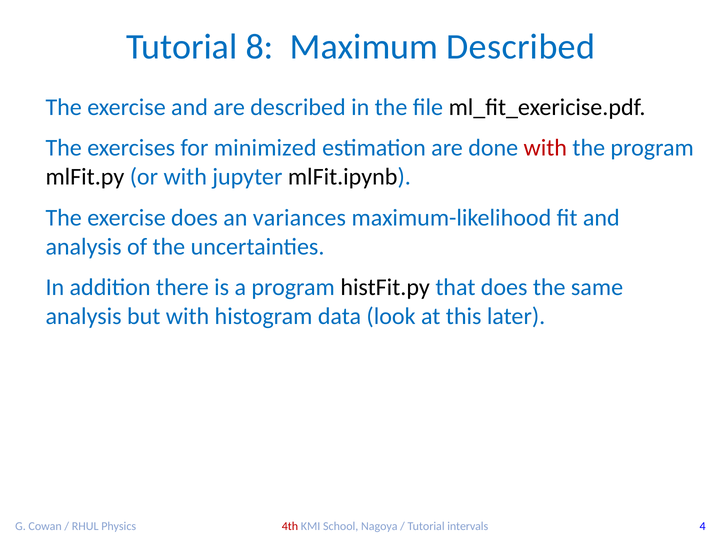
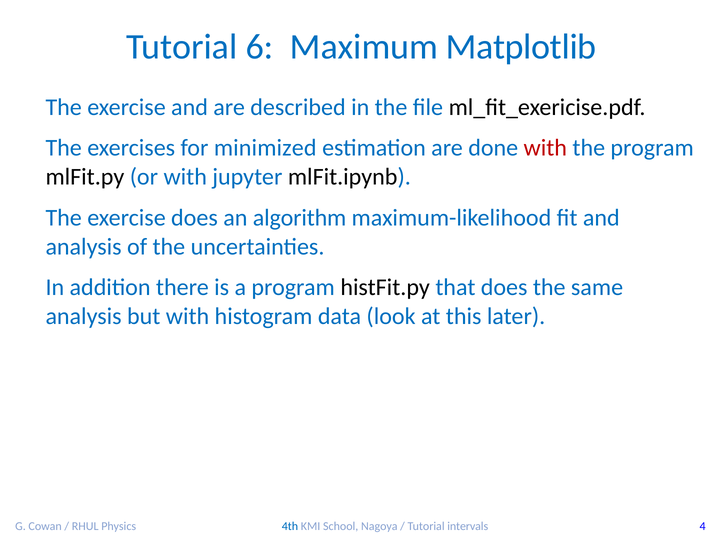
8: 8 -> 6 (260, 47)
Maximum Described: Described -> Matplotlib (521, 47)
variances: variances -> algorithm (300, 218)
4th colour: red -> blue (290, 527)
